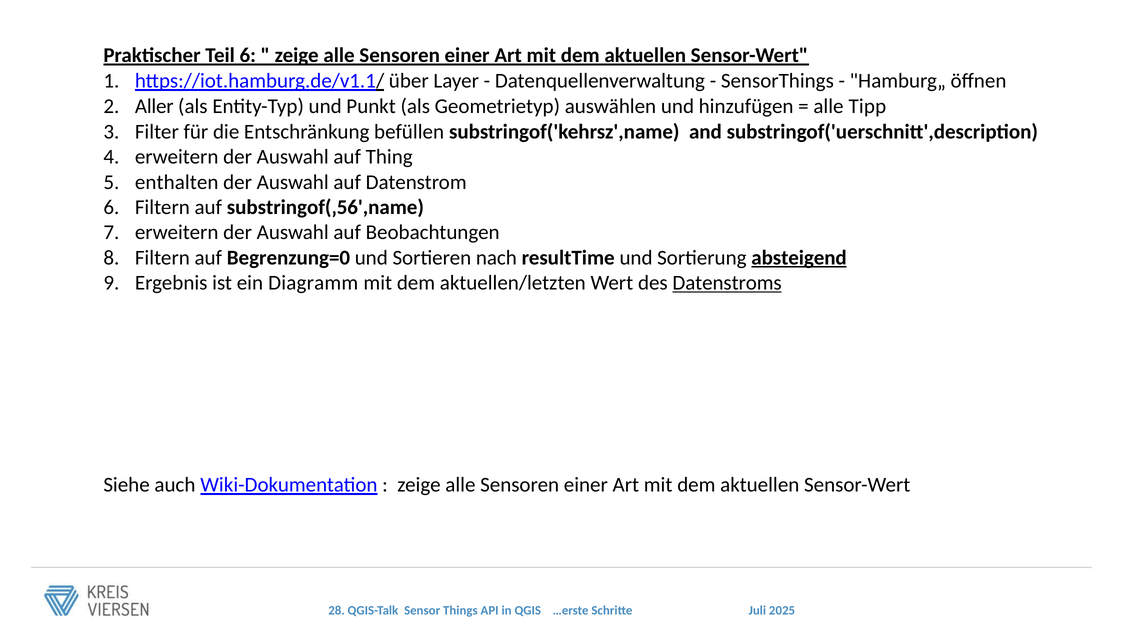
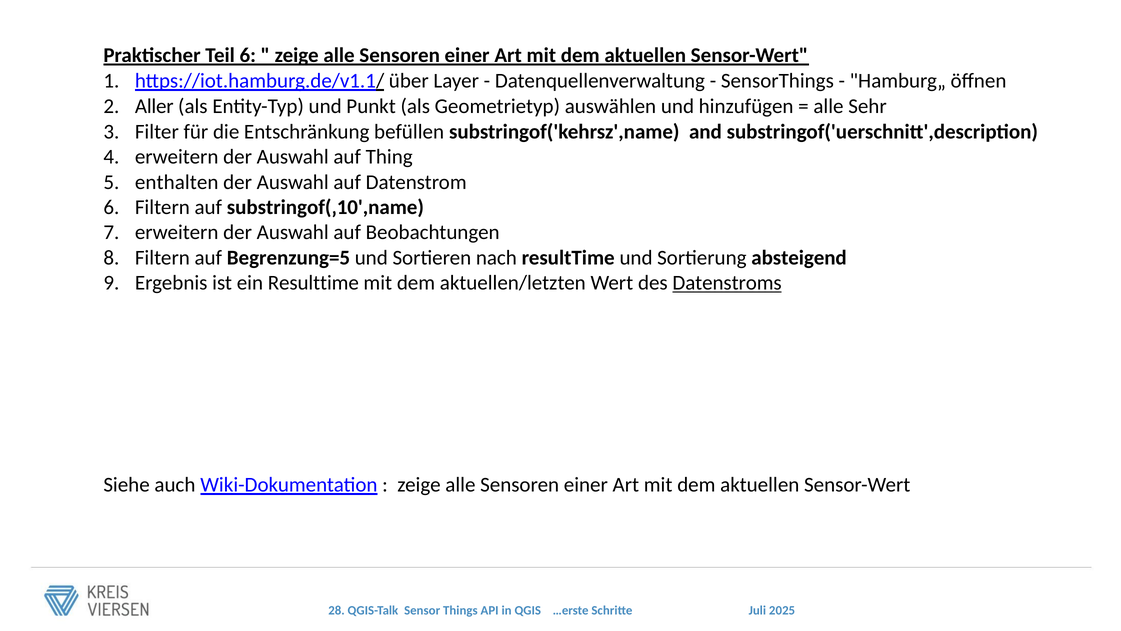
Tipp: Tipp -> Sehr (867, 106)
substringof(‚56',name: substringof(‚56',name -> substringof(‚10',name (325, 207)
Begrenzung=0: Begrenzung=0 -> Begrenzung=5 (288, 258)
absteigend underline: present -> none (799, 258)
ein Diagramm: Diagramm -> Resulttime (313, 283)
